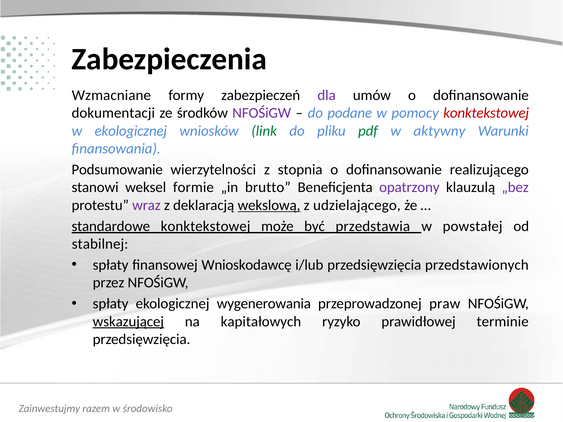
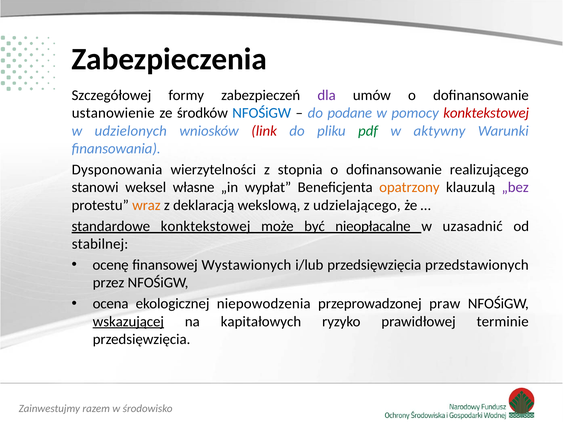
Wzmacniane: Wzmacniane -> Szczegółowej (111, 95)
dokumentacji: dokumentacji -> ustanowienie (113, 113)
NFOŚiGW colour: purple -> blue (262, 113)
w ekologicznej: ekologicznej -> udzielonych (131, 131)
link colour: green -> red (264, 131)
Podsumowanie: Podsumowanie -> Dysponowania (117, 170)
formie: formie -> własne (194, 188)
brutto: brutto -> wypłat (268, 188)
opatrzony colour: purple -> orange (409, 188)
wraz colour: purple -> orange (146, 205)
wekslową underline: present -> none (269, 205)
przedstawia: przedstawia -> nieopłacalne (373, 226)
powstałej: powstałej -> uzasadnić (473, 226)
spłaty: spłaty -> ocenę (111, 265)
Wnioskodawcę: Wnioskodawcę -> Wystawionych (246, 265)
spłaty: spłaty -> ocena (111, 304)
wygenerowania: wygenerowania -> niepowodzenia (264, 304)
